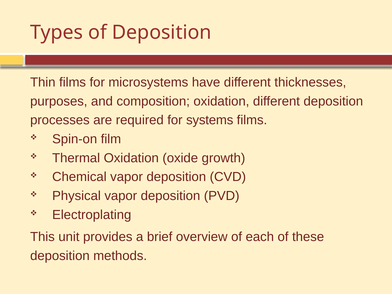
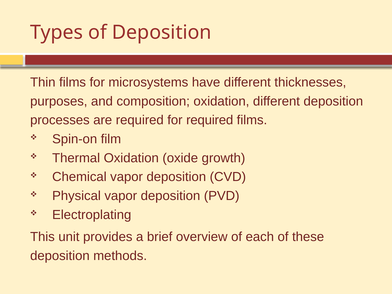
for systems: systems -> required (210, 120)
